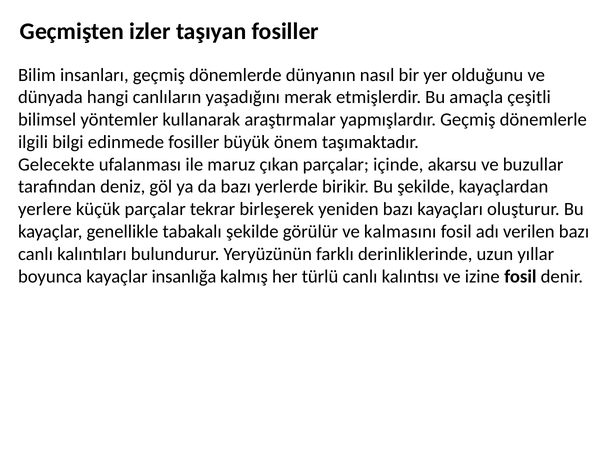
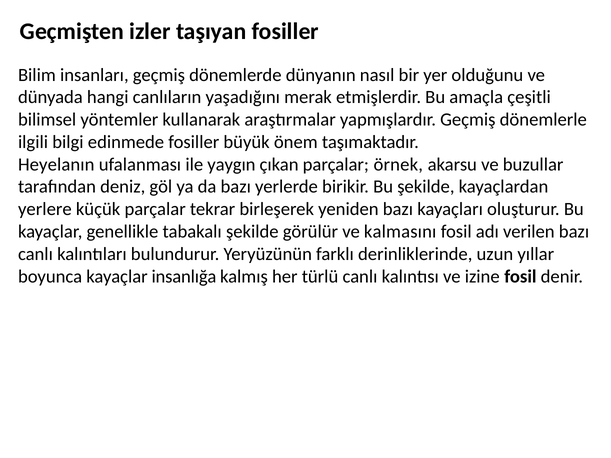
Gelecekte: Gelecekte -> Heyelanın (56, 165)
maruz: maruz -> yaygın (231, 165)
içinde: içinde -> örnek (398, 165)
